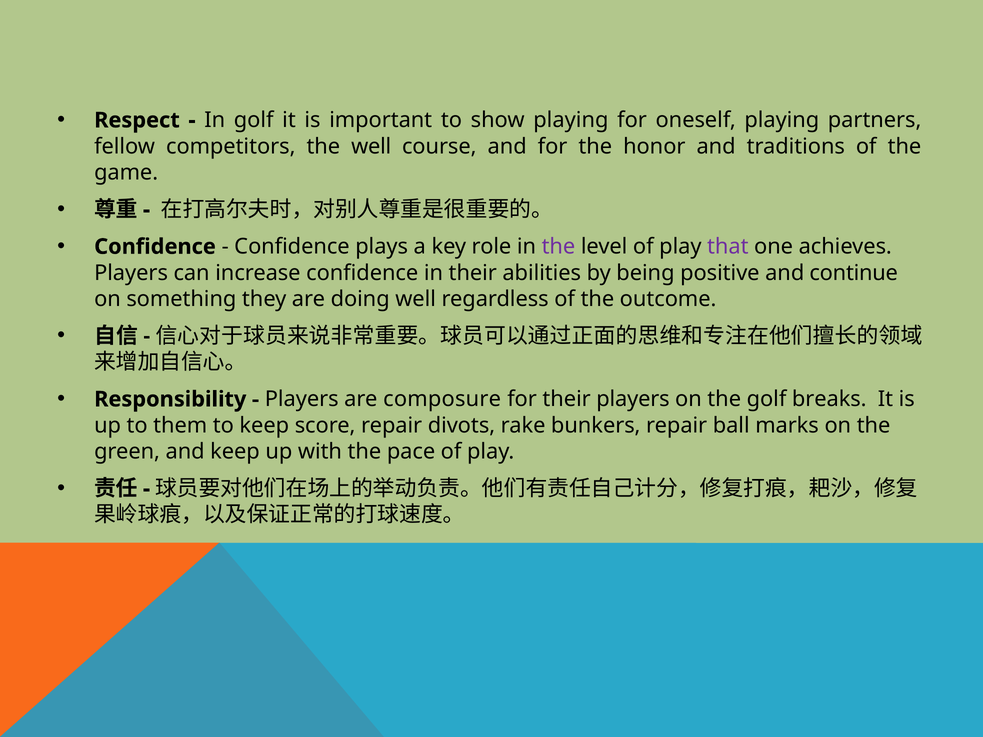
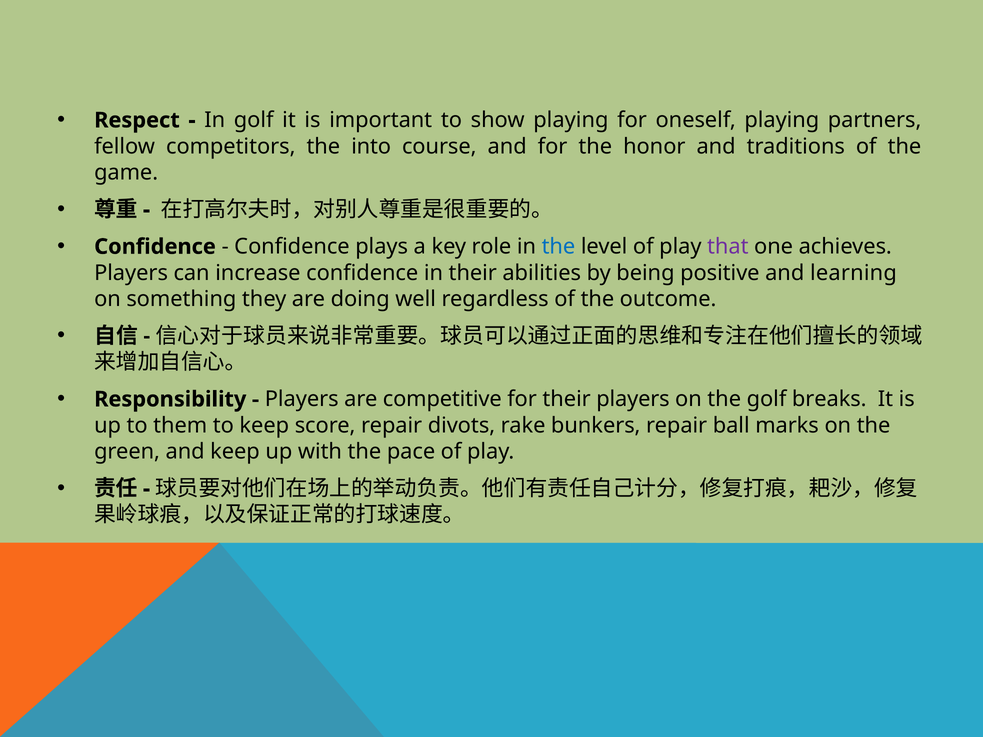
the well: well -> into (371, 146)
the colour: purple -> blue (558, 247)
continue: continue -> learning (853, 273)
composure: composure -> competitive (442, 399)
